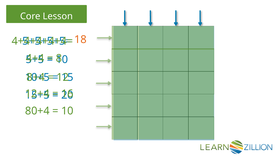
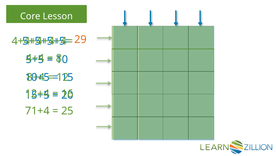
18: 18 -> 29 (80, 39)
80+4: 80+4 -> 71+4 (37, 110)
10: 10 -> 25 (67, 110)
